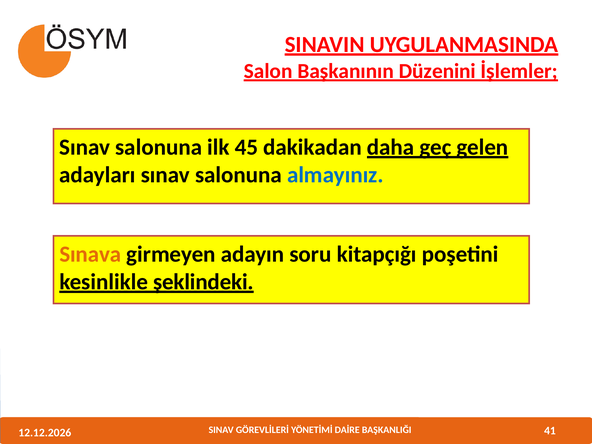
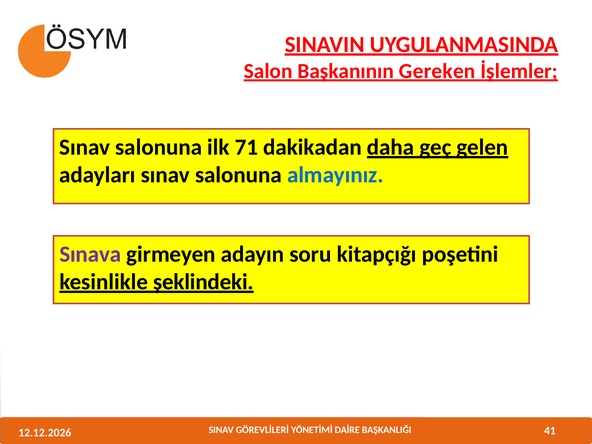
Düzenini: Düzenini -> Gereken (437, 71)
45: 45 -> 71 (246, 147)
Sınava colour: orange -> purple (90, 254)
